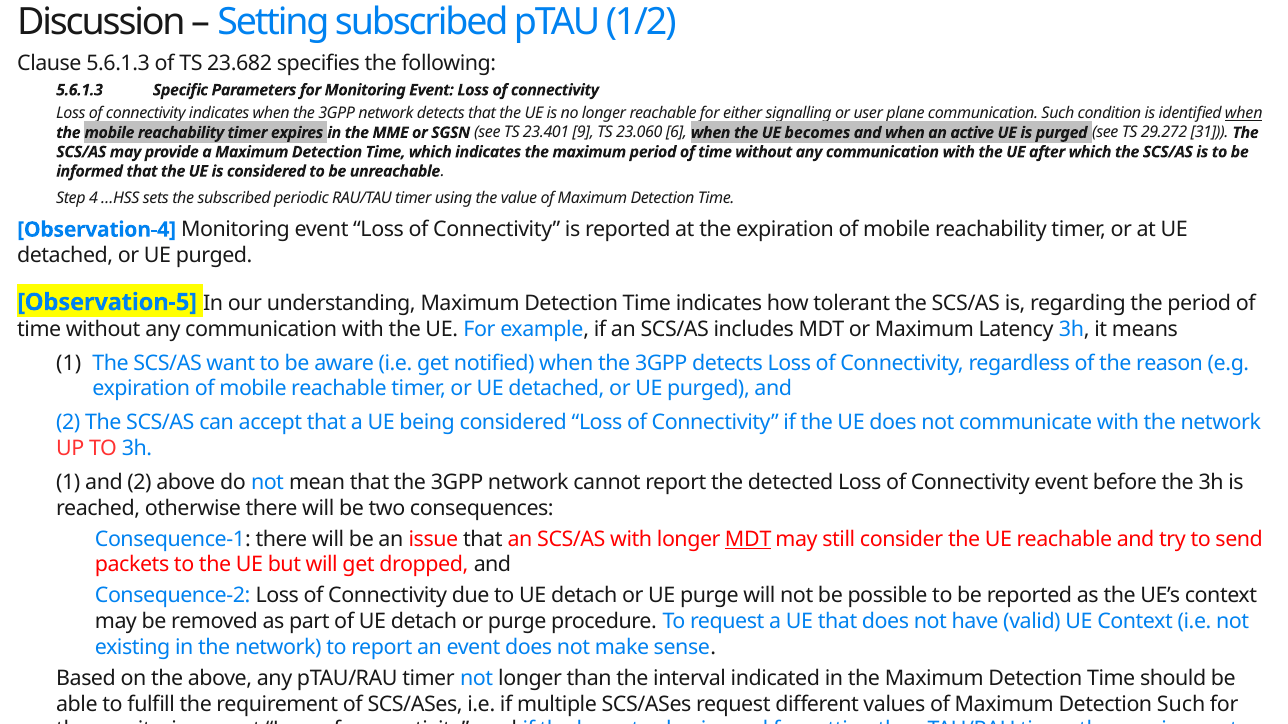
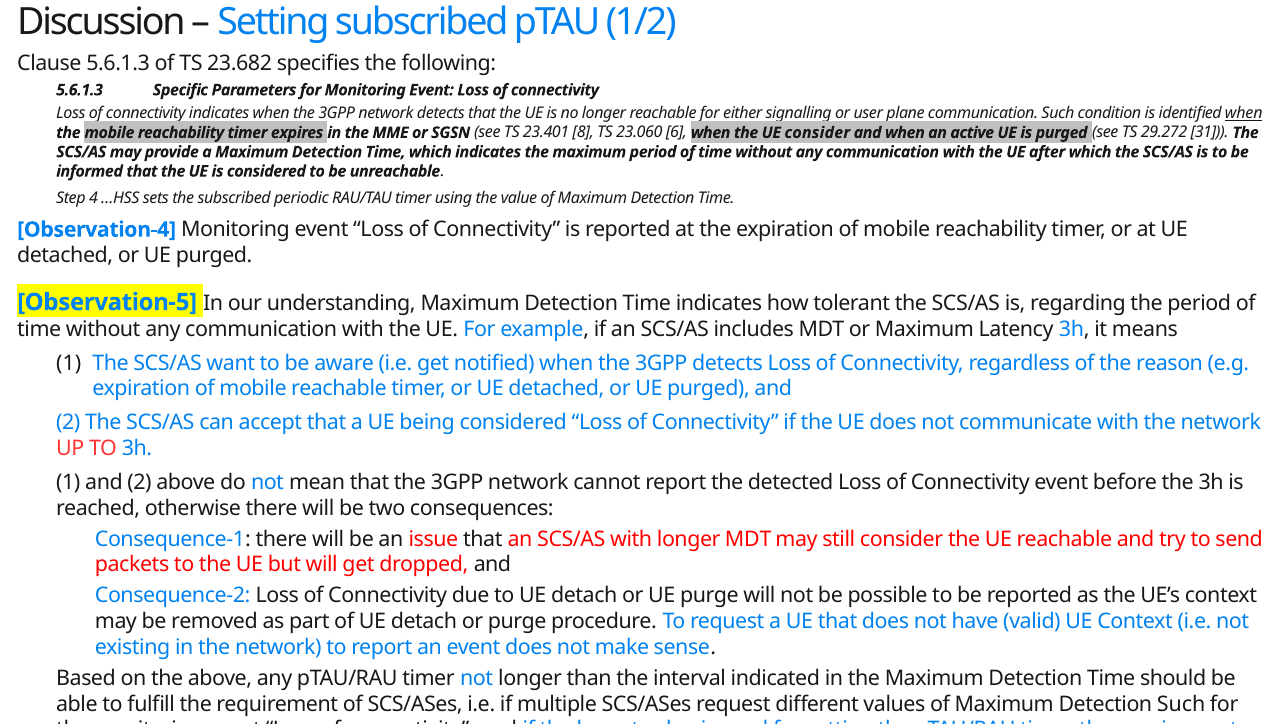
9: 9 -> 8 (583, 133)
UE becomes: becomes -> consider (817, 133)
MDT underline: present -> none (748, 539)
